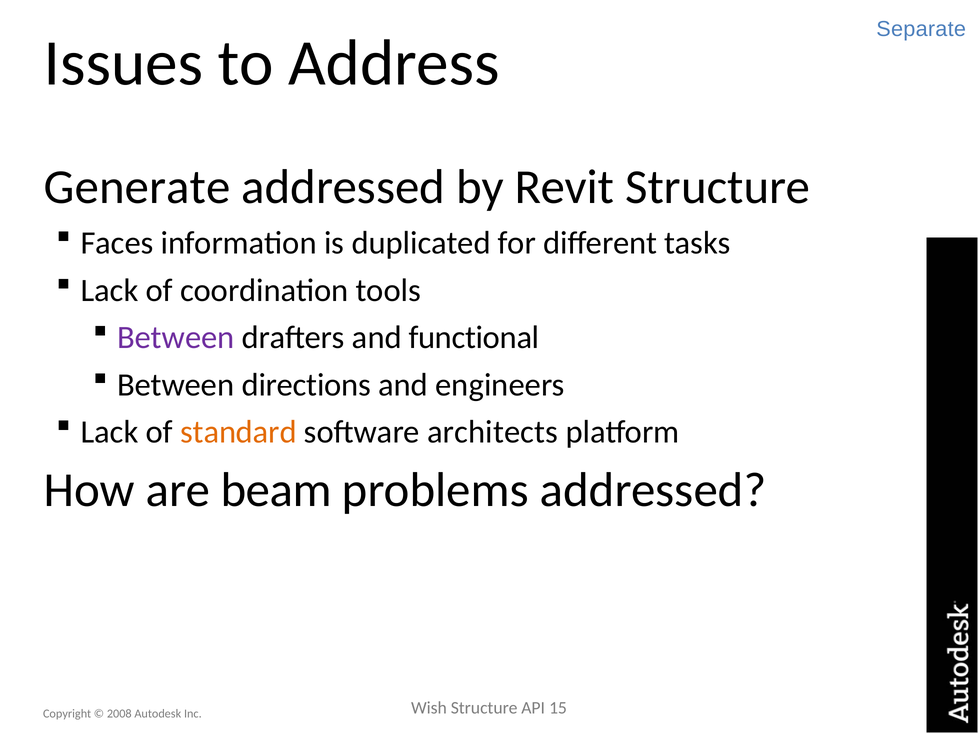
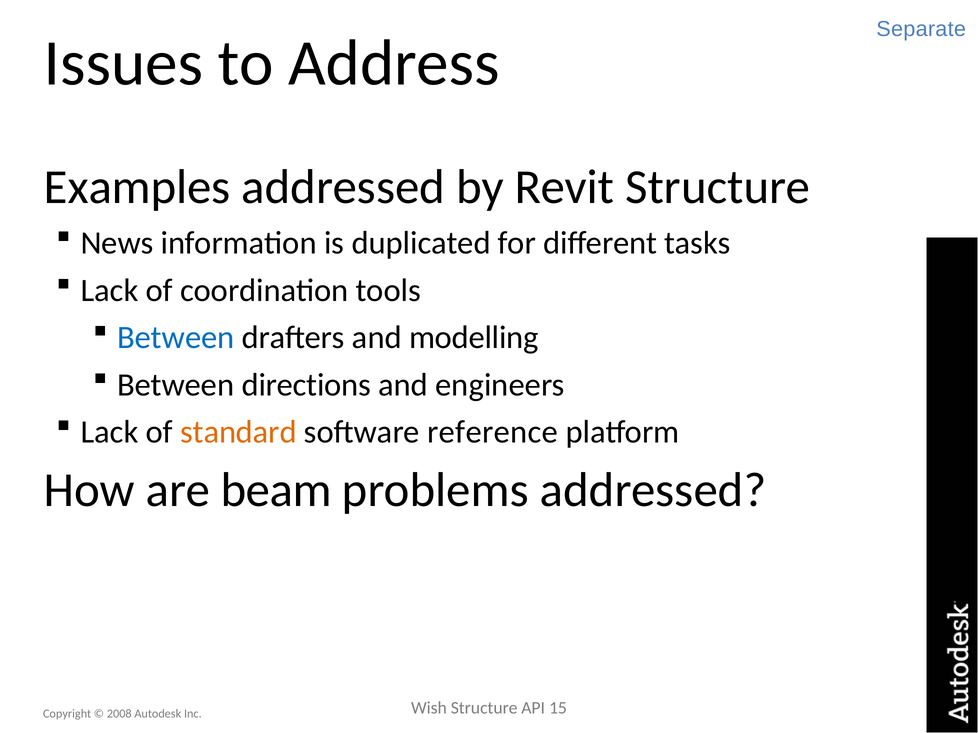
Generate: Generate -> Examples (137, 187)
Faces: Faces -> News (117, 243)
Between colour: purple -> blue (176, 338)
functional: functional -> modelling (474, 338)
architects: architects -> reference (493, 432)
